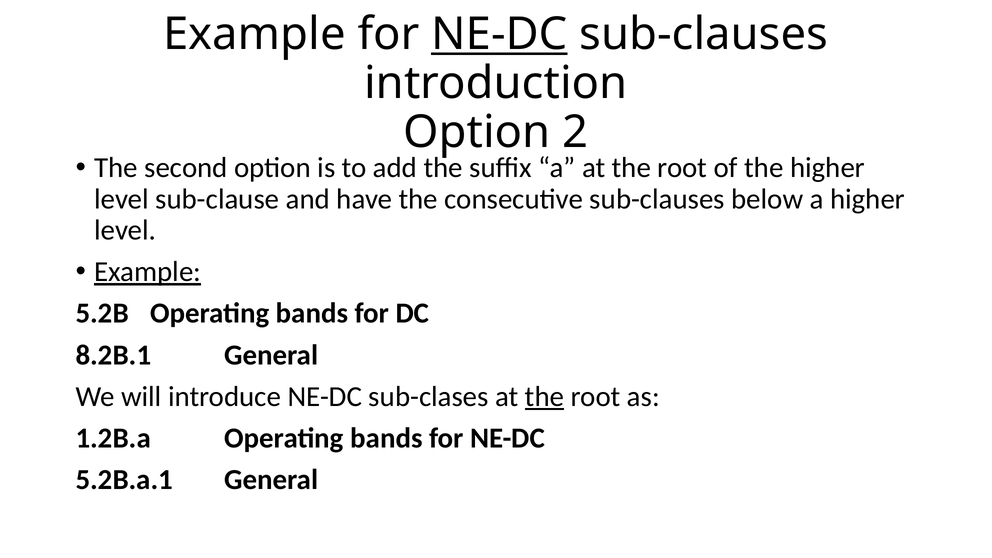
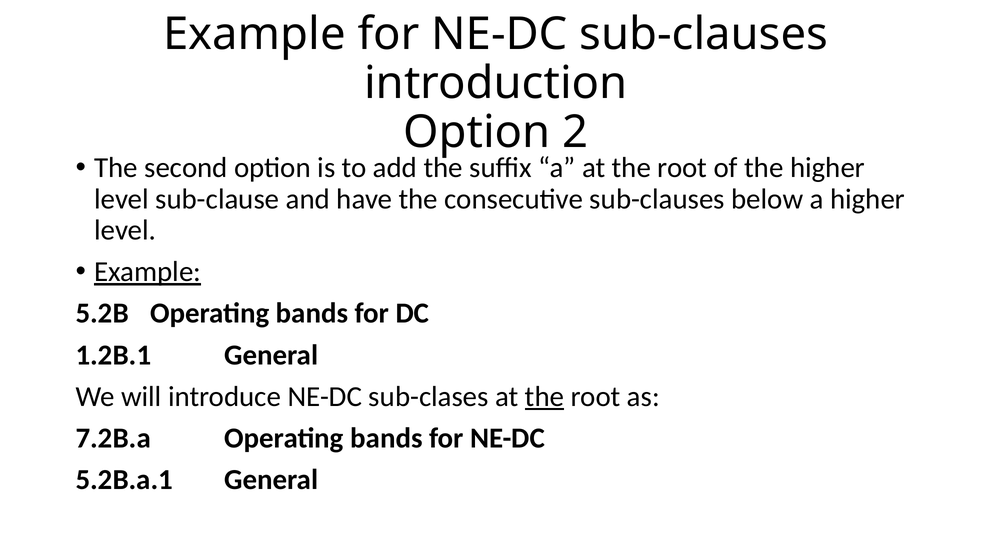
NE-DC underline: present -> none (499, 34)
8.2B.1: 8.2B.1 -> 1.2B.1 (113, 355)
1.2B.a: 1.2B.a -> 7.2B.a (113, 438)
